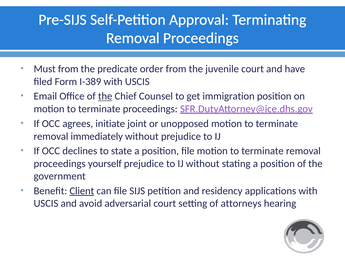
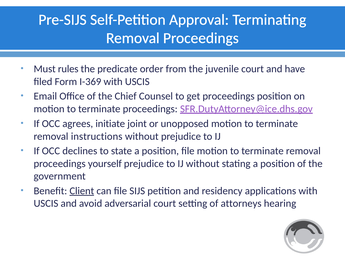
Must from: from -> rules (68, 69)
I-389: I-389 -> I-369 (90, 82)
the underline: present -> none (105, 97)
get immigration: immigration -> proceedings (229, 97)
immediately: immediately -> instructions (97, 137)
